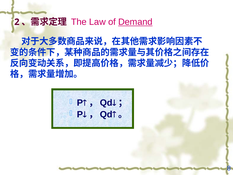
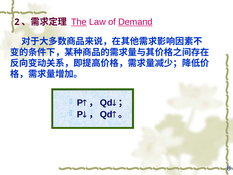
The underline: none -> present (79, 22)
